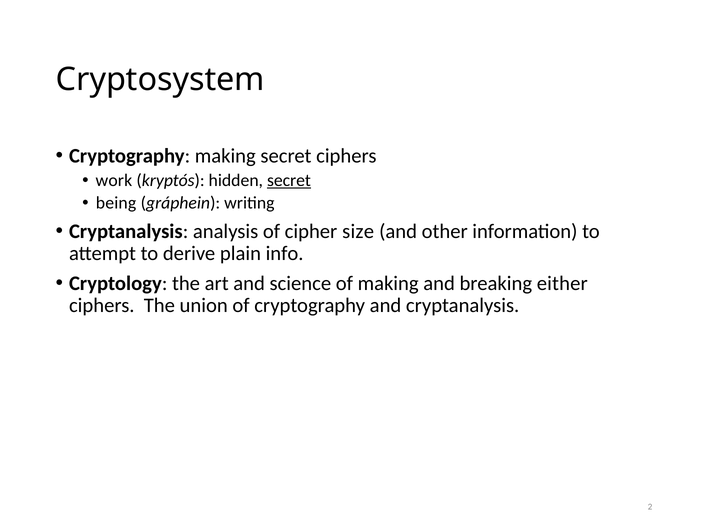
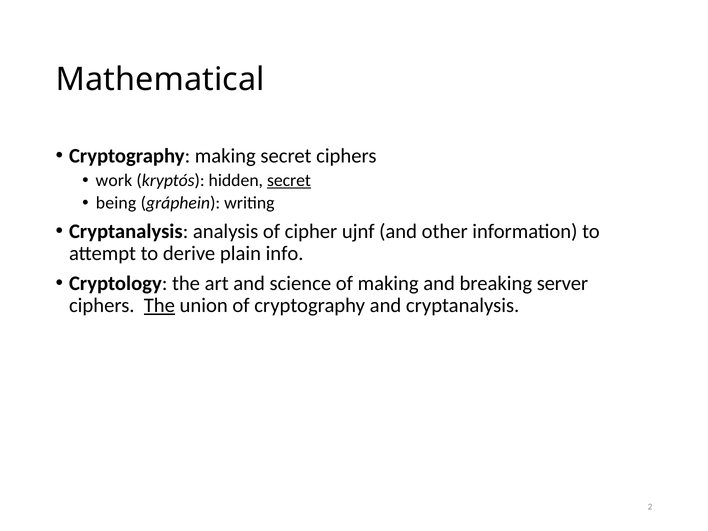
Cryptosystem: Cryptosystem -> Mathematical (160, 79)
size: size -> ujnf (358, 231)
either: either -> server (562, 283)
The underline: none -> present (159, 305)
